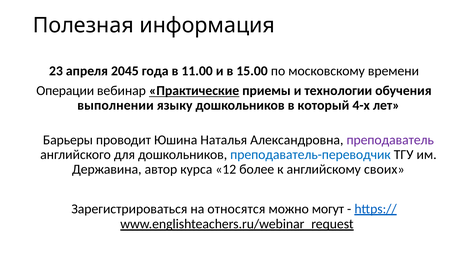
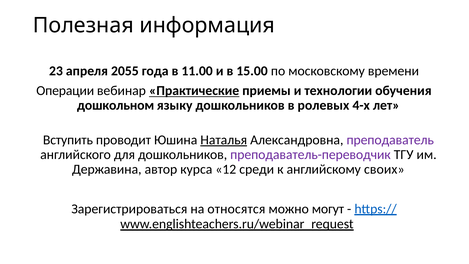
2045: 2045 -> 2055 (125, 71)
выполнении: выполнении -> дошкольном (116, 105)
который: который -> ролевых (323, 105)
Барьеры: Барьеры -> Вступить (68, 140)
Наталья underline: none -> present (224, 140)
преподаватель-переводчик colour: blue -> purple (310, 155)
более: более -> среди (257, 169)
